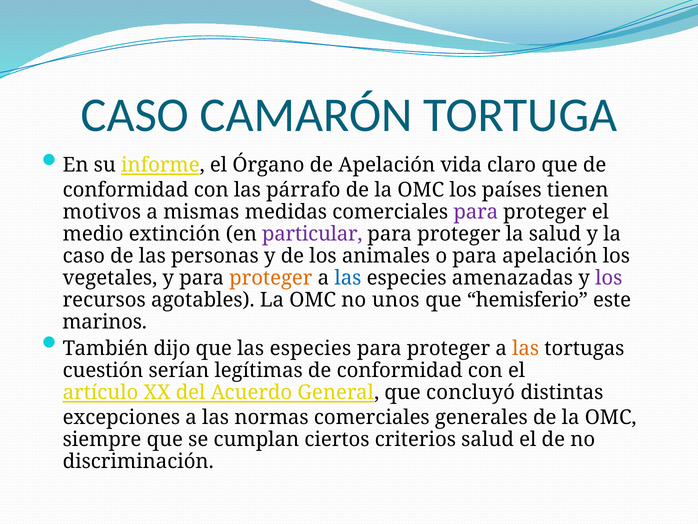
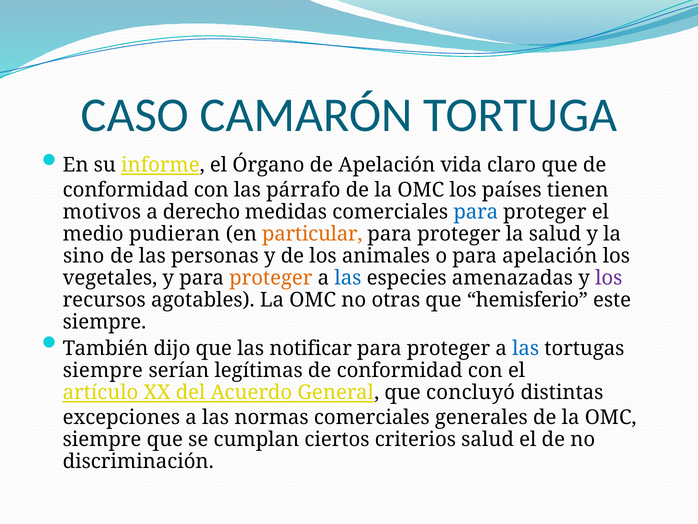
mismas: mismas -> derecho (201, 212)
para colour: purple -> blue (476, 212)
extinción: extinción -> pudieran (175, 234)
particular colour: purple -> orange (312, 234)
caso: caso -> sino (84, 256)
unos: unos -> otras (396, 300)
marinos: marinos -> siempre (105, 322)
que las especies: especies -> notificar (311, 348)
las colour: orange -> blue (526, 348)
cuestión: cuestión -> siempre (103, 370)
